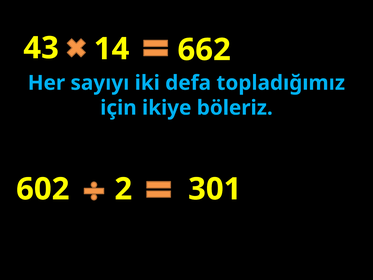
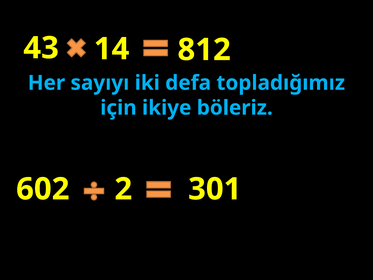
662: 662 -> 812 (204, 50)
